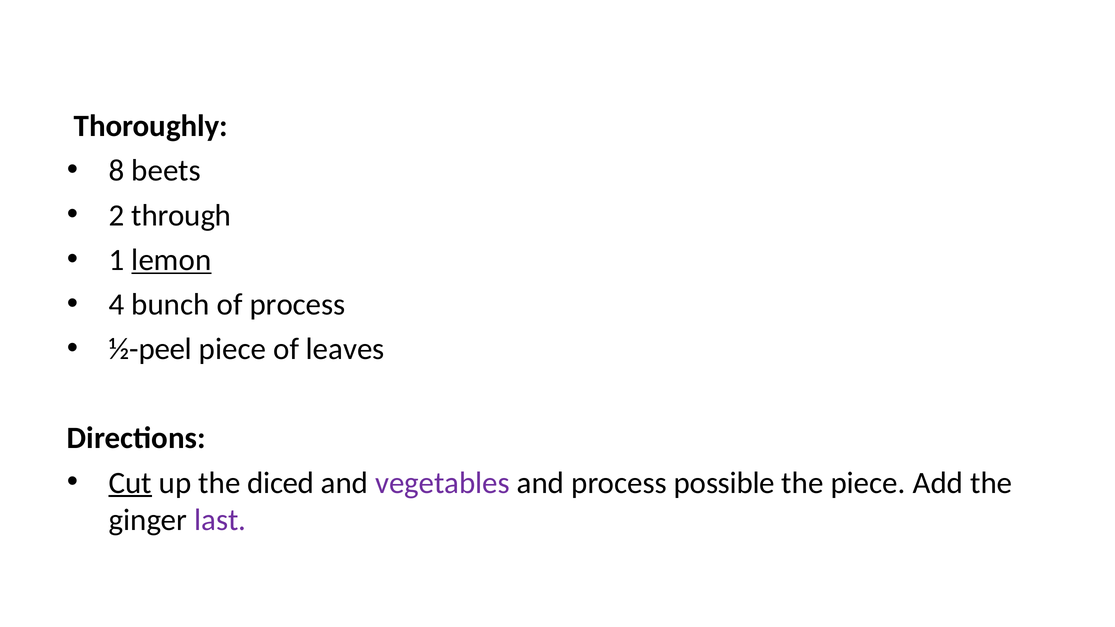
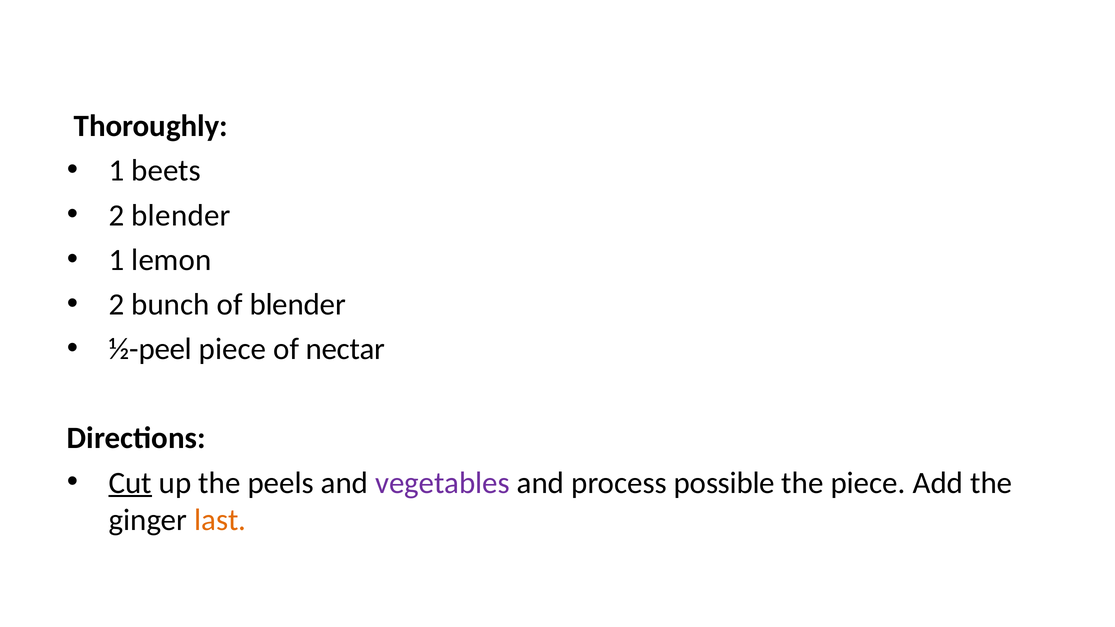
8: 8 -> 1 (117, 171)
2 through: through -> blender (181, 215)
lemon underline: present -> none (171, 260)
4: 4 -> 2 (117, 305)
of process: process -> blender (298, 305)
leaves: leaves -> nectar (345, 349)
diced: diced -> peels (281, 483)
last colour: purple -> orange (220, 520)
